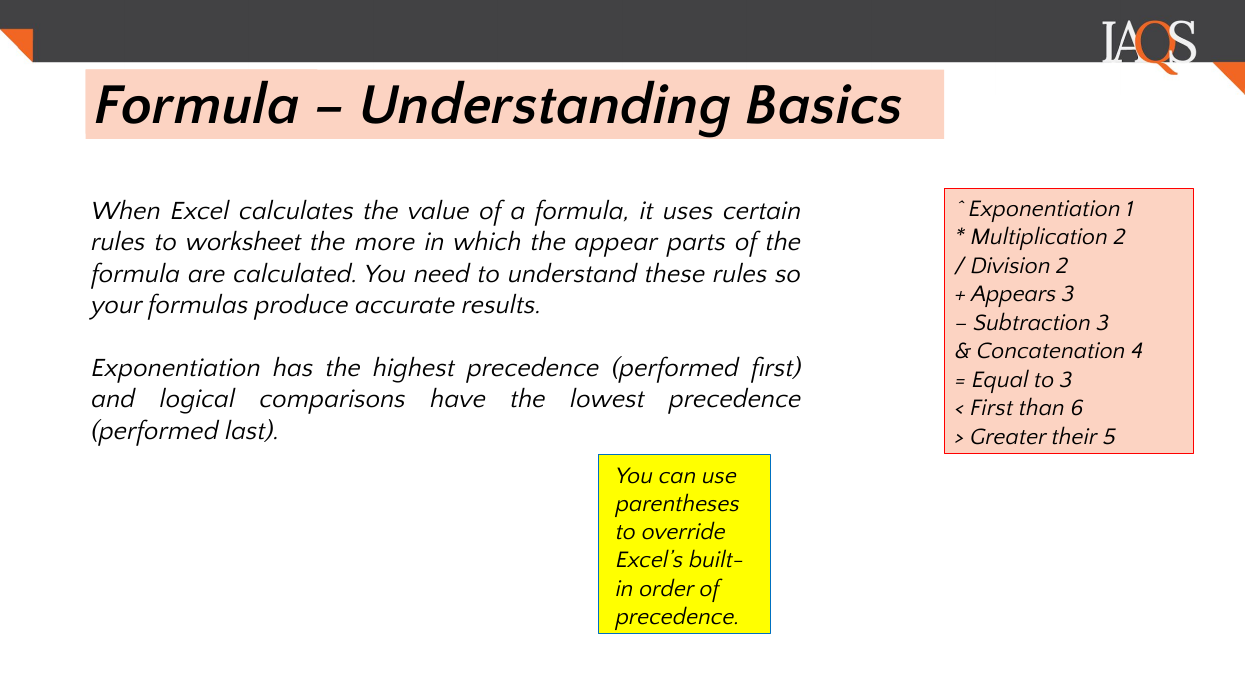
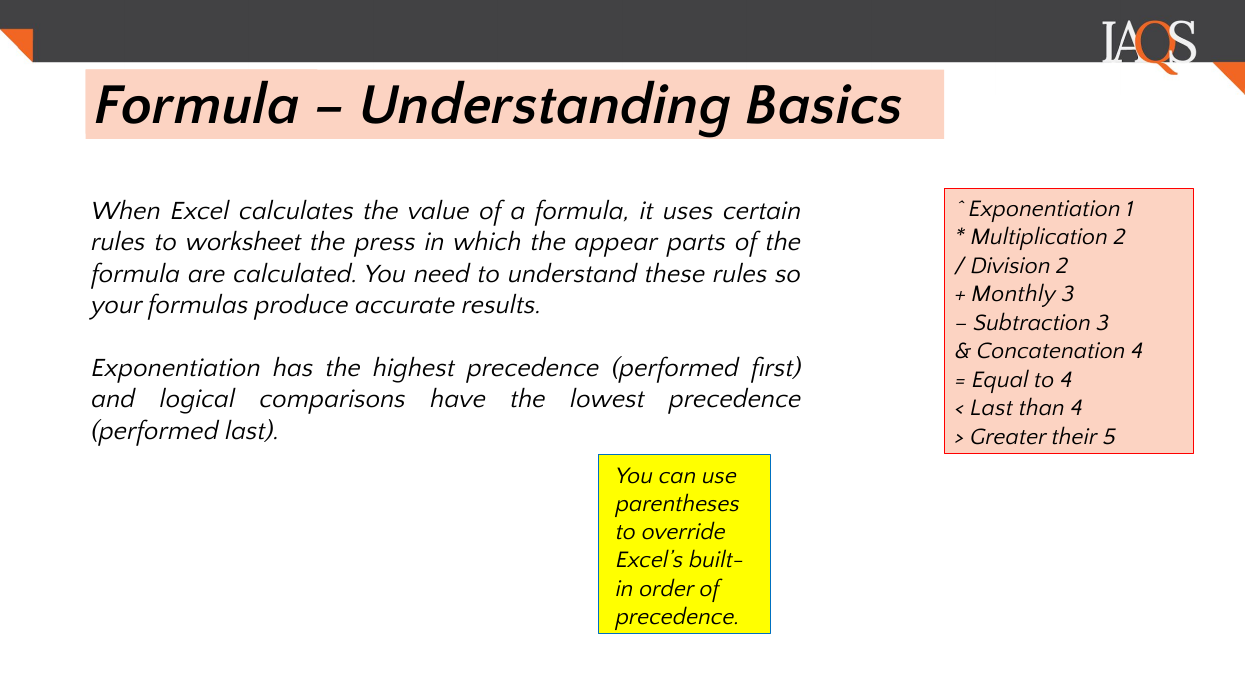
more: more -> press (385, 242)
Appears: Appears -> Monthly (1014, 294)
to 3: 3 -> 4 (1066, 380)
First: First -> Last (992, 408)
than 6: 6 -> 4 (1077, 408)
